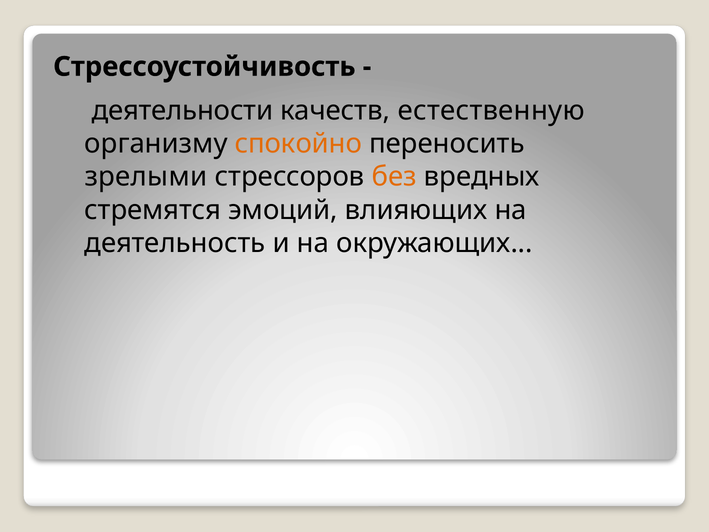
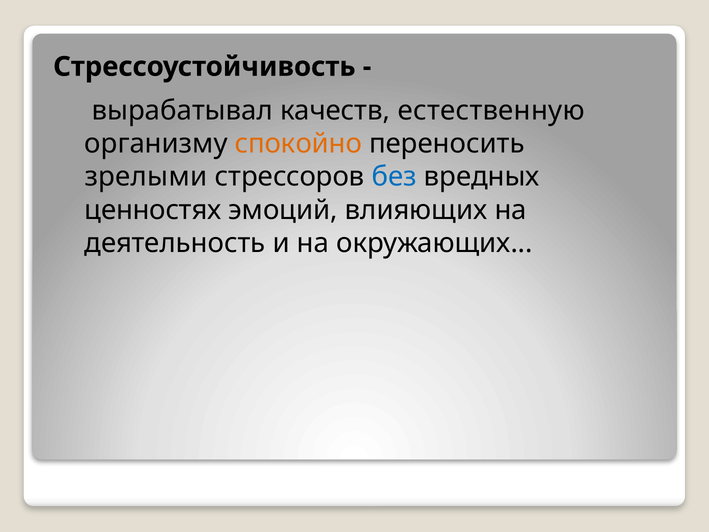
деятельности: деятельности -> вырабатывал (182, 111)
без colour: orange -> blue (394, 177)
стремятся: стремятся -> ценностях (153, 210)
